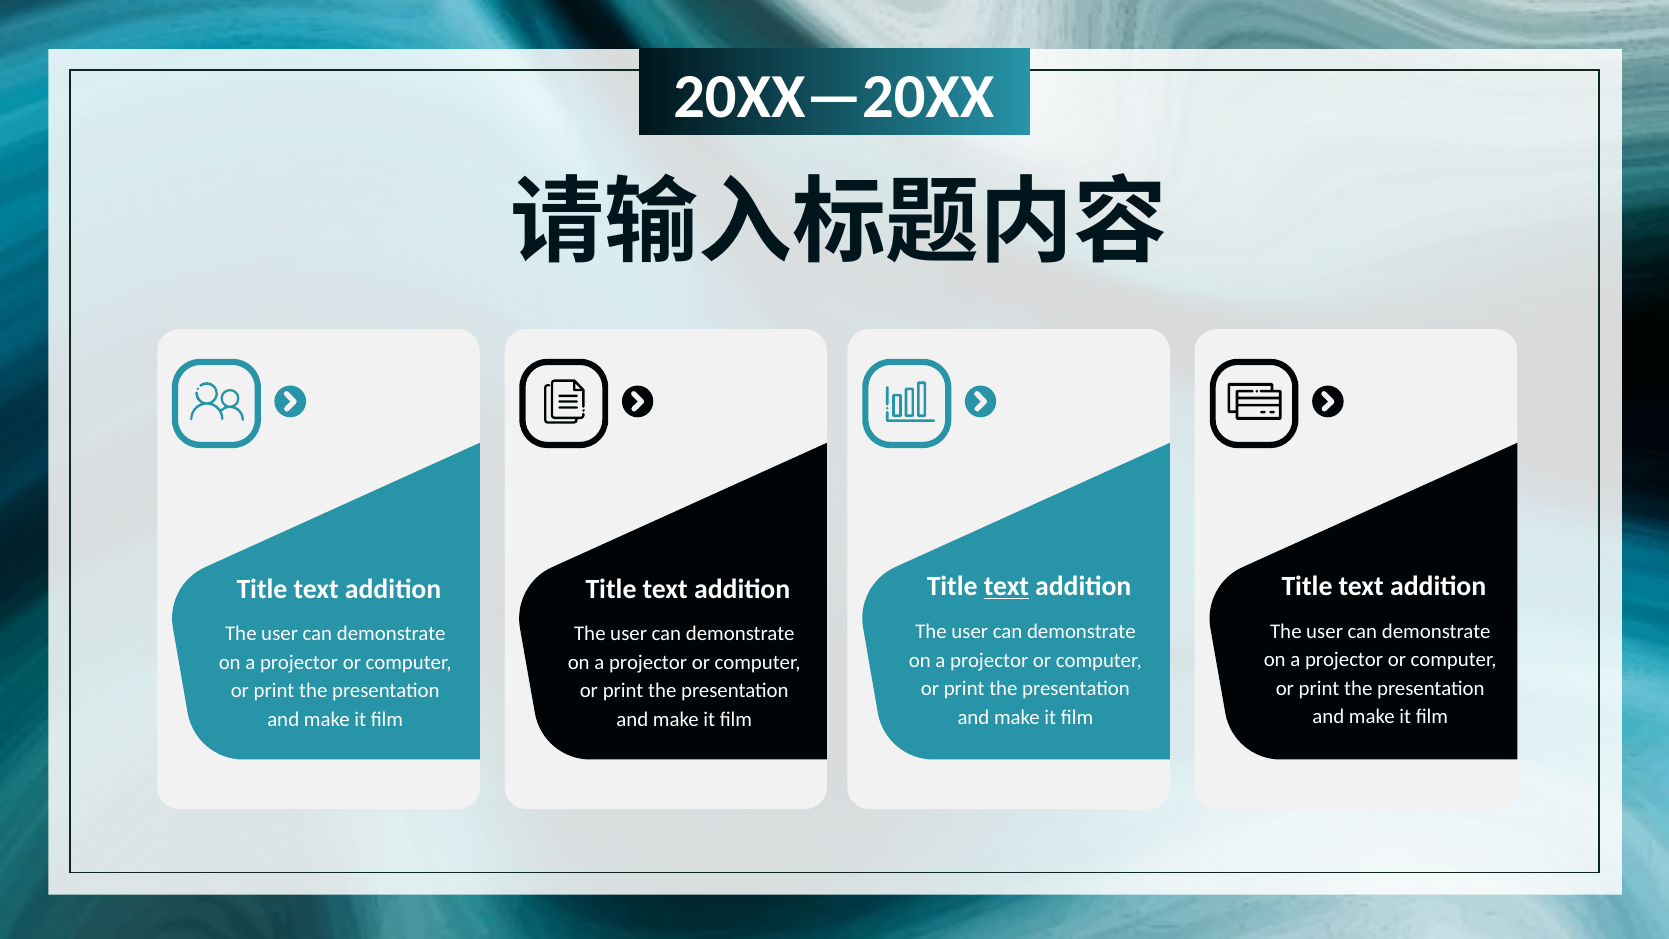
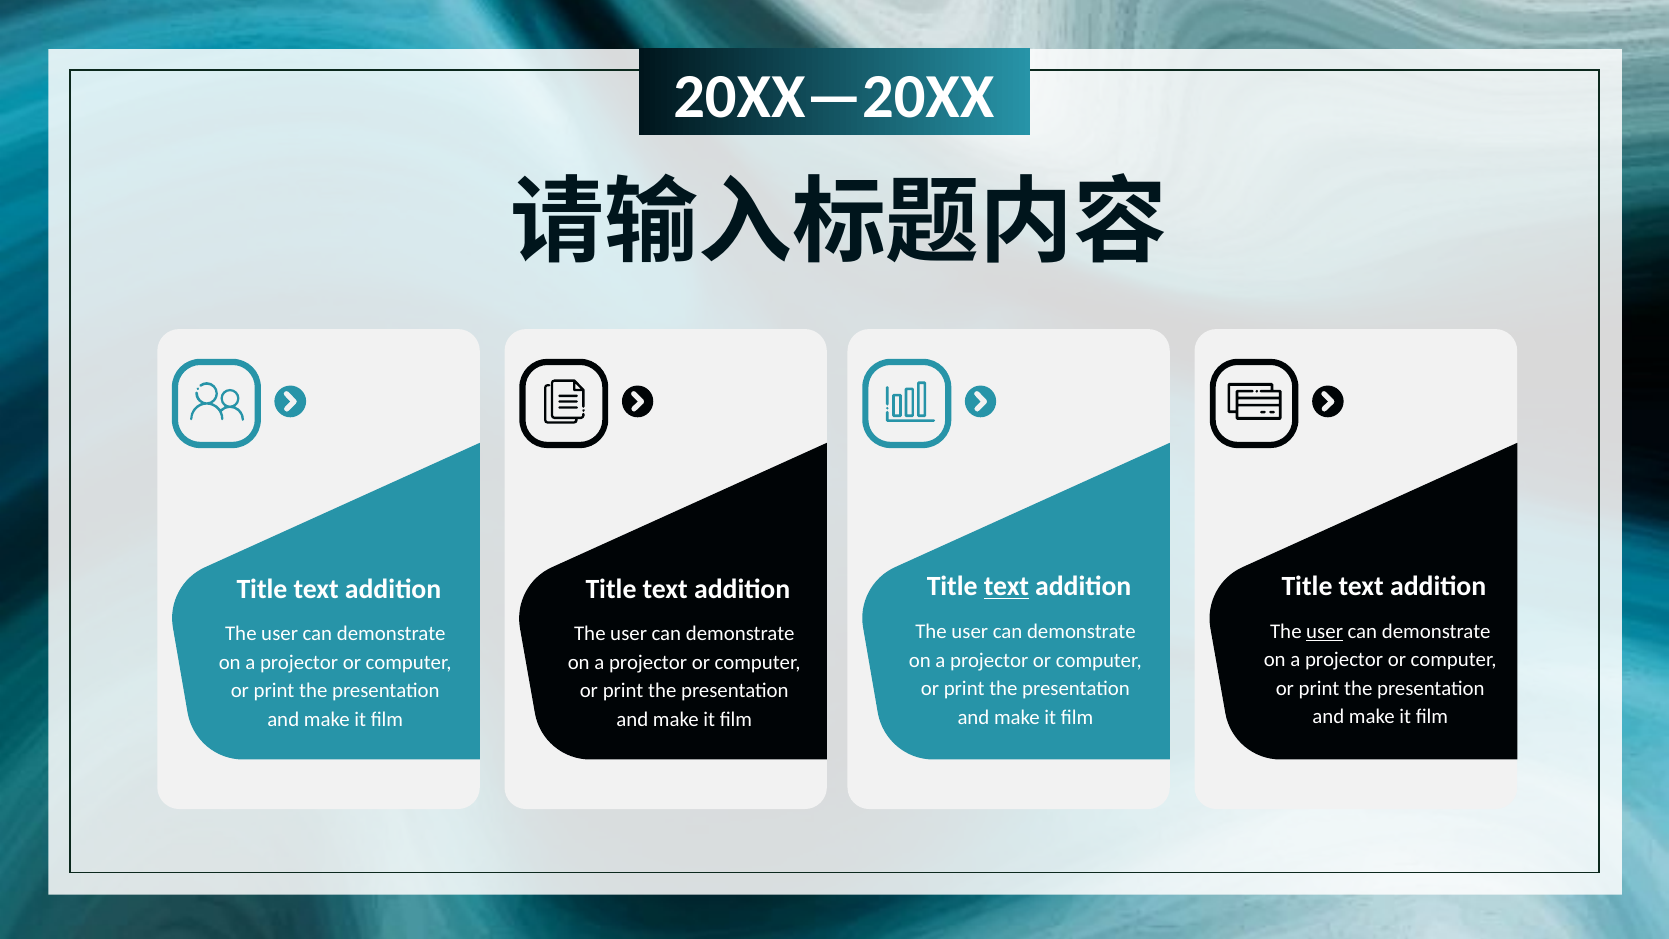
user underline: none -> present (1325, 631)
